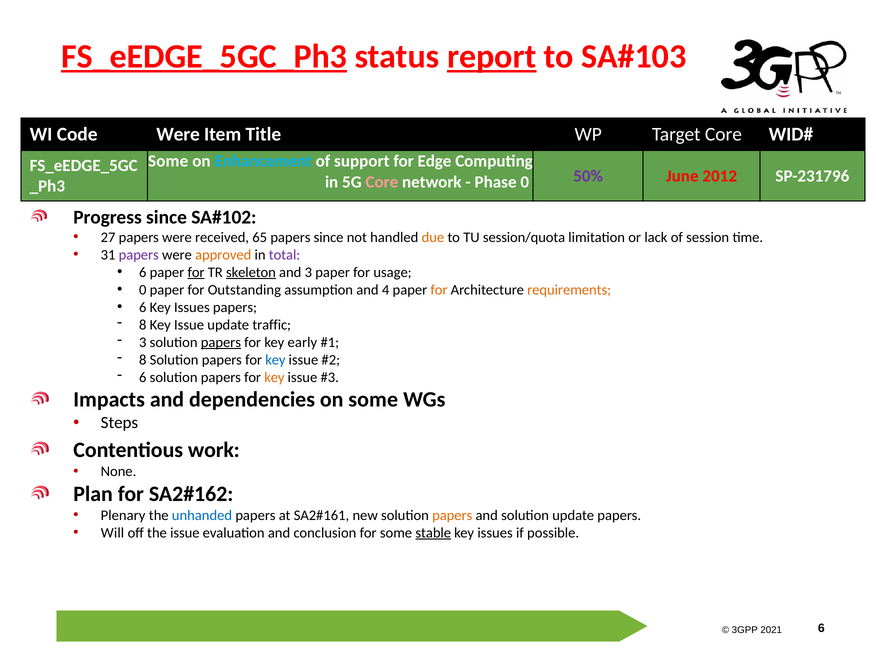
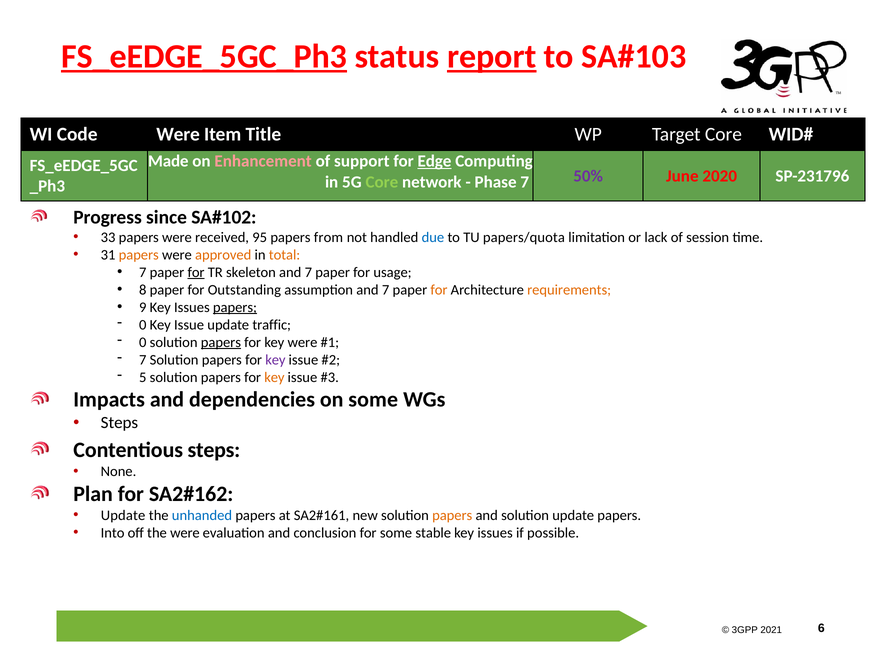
Some: Some -> Made (168, 161)
Enhancement colour: light blue -> pink (263, 161)
Edge underline: none -> present (435, 161)
Core colour: pink -> light green (382, 182)
Phase 0: 0 -> 7 (525, 182)
June 2012: 2012 -> 2020 (720, 176)
27: 27 -> 33 (108, 237)
65: 65 -> 95 (260, 237)
papers since: since -> from (328, 237)
due colour: orange -> blue (433, 237)
session/quota: session/quota -> papers/quota (524, 237)
papers colour: purple -> orange (139, 255)
total colour: purple -> orange (285, 255)
6: 6 -> 7 (143, 272)
skeleton underline: present -> none (251, 272)
3: 3 -> 7 (308, 272)
0: 0 -> 8 (143, 290)
assumption and 4: 4 -> 7 (386, 290)
6: 6 -> 9 (143, 307)
papers underline: none -> present (235, 307)
8: 8 -> 0 (143, 325)
3: 3 -> 0 (143, 342)
key early: early -> were (302, 342)
8: 8 -> 7 (143, 360)
key colour: blue -> purple (275, 360)
6: 6 -> 5 (143, 377)
Contentious work: work -> steps (214, 450)
Plenary: Plenary -> Update (123, 515)
Will: Will -> Into (113, 533)
the issue: issue -> were (185, 533)
stable underline: present -> none (433, 533)
